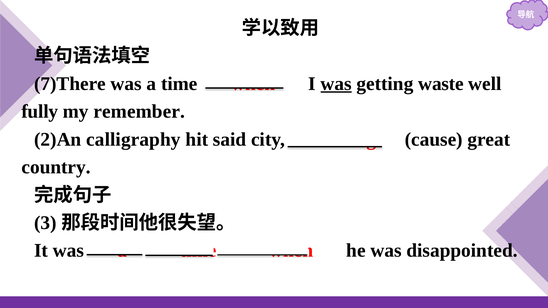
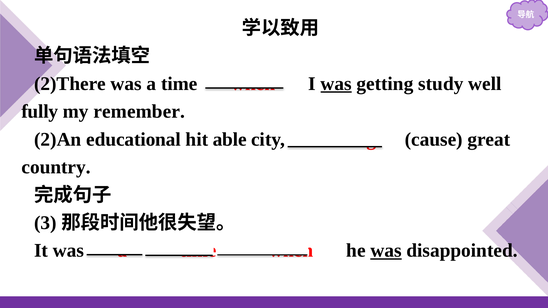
7)There: 7)There -> 2)There (70, 84)
waste: waste -> study (441, 84)
calligraphy: calligraphy -> educational (134, 139)
said: said -> able (230, 139)
was underline: none -> present (386, 251)
